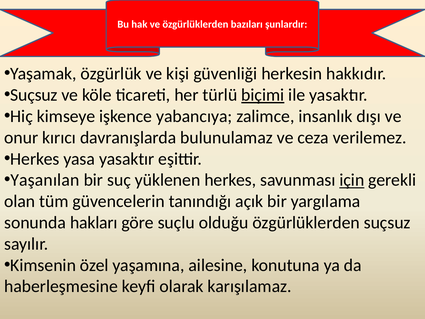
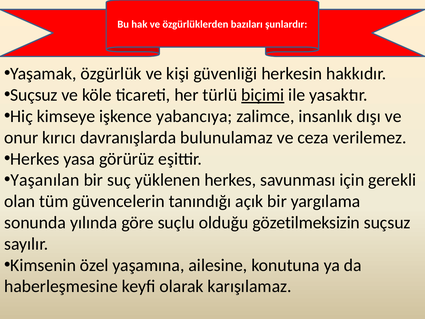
yasa yasaktır: yasaktır -> görürüz (127, 159)
için underline: present -> none (352, 180)
hakları: hakları -> yılında (94, 222)
olduğu özgürlüklerden: özgürlüklerden -> gözetilmeksizin (306, 222)
